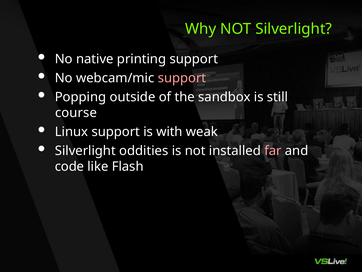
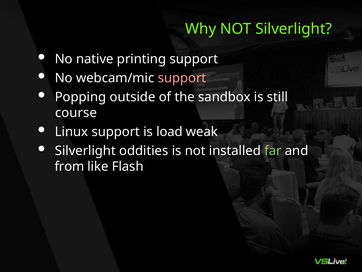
with: with -> load (170, 131)
far colour: pink -> light green (273, 150)
code: code -> from (69, 166)
